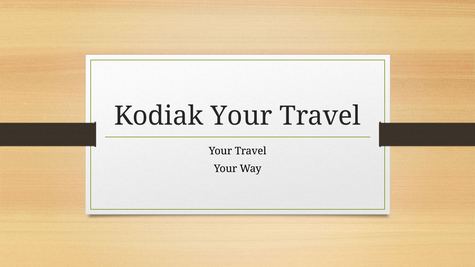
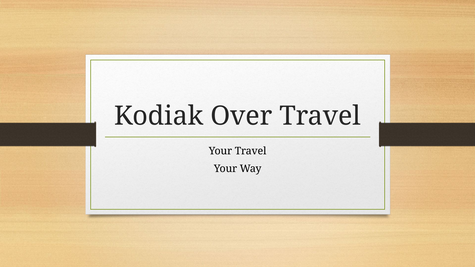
Kodiak Your: Your -> Over (241, 116)
